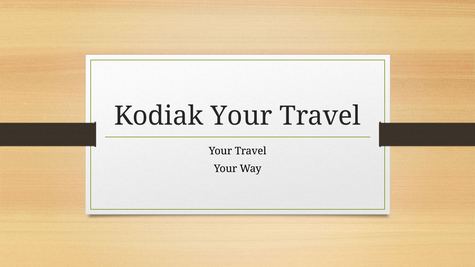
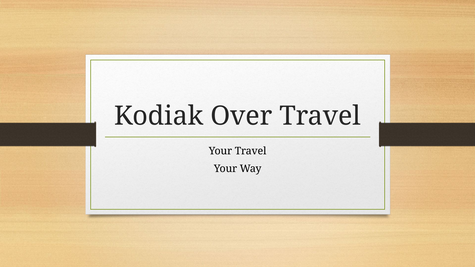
Kodiak Your: Your -> Over (241, 116)
